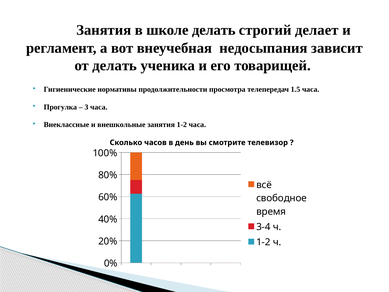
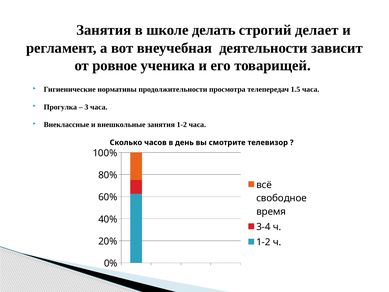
недосыпания: недосыпания -> деятельности (263, 48)
от делать: делать -> ровное (115, 66)
